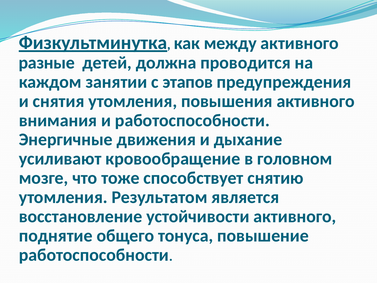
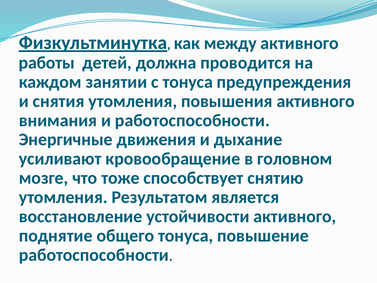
разные: разные -> работы (47, 63)
с этапов: этапов -> тонуса (188, 82)
